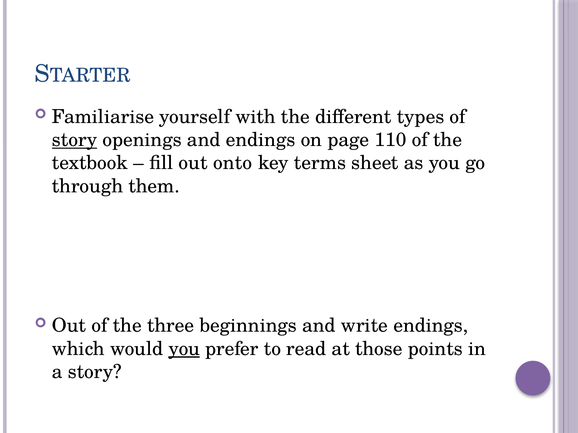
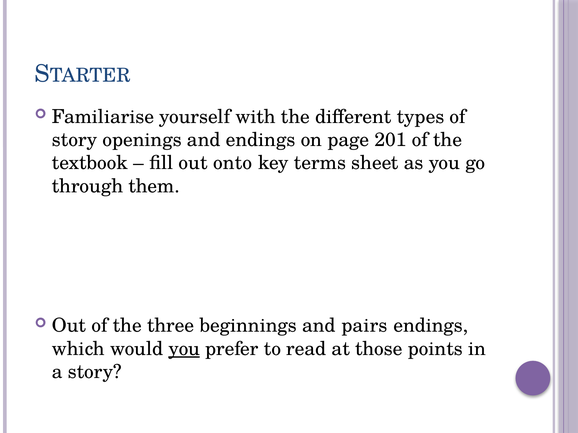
story underline: present -> none (74, 140)
110: 110 -> 201 (390, 140)
write: write -> pairs (364, 326)
